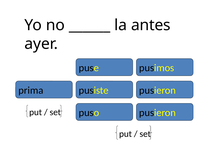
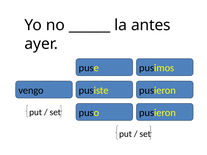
prima: prima -> vengo (31, 90)
